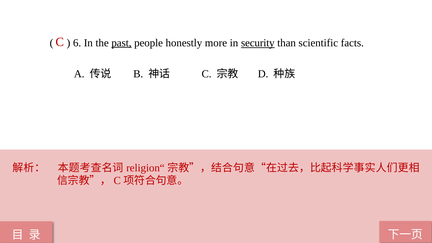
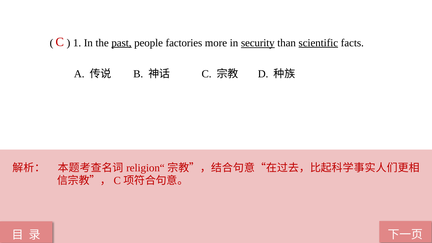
6: 6 -> 1 (77, 43)
honestly: honestly -> factories (184, 43)
scientific underline: none -> present (318, 43)
